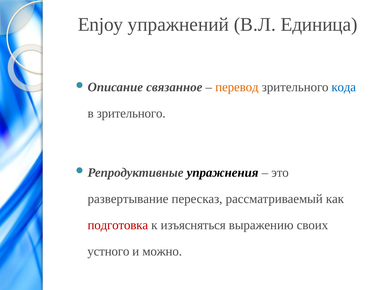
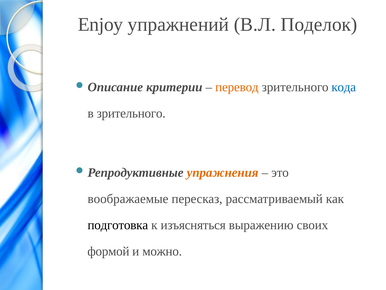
Единица: Единица -> Поделок (319, 24)
связанное: связанное -> критерии (174, 87)
упражнения colour: black -> orange (223, 172)
развертывание: развертывание -> воображаемые (128, 198)
подготовка colour: red -> black (118, 225)
устного: устного -> формой (108, 251)
